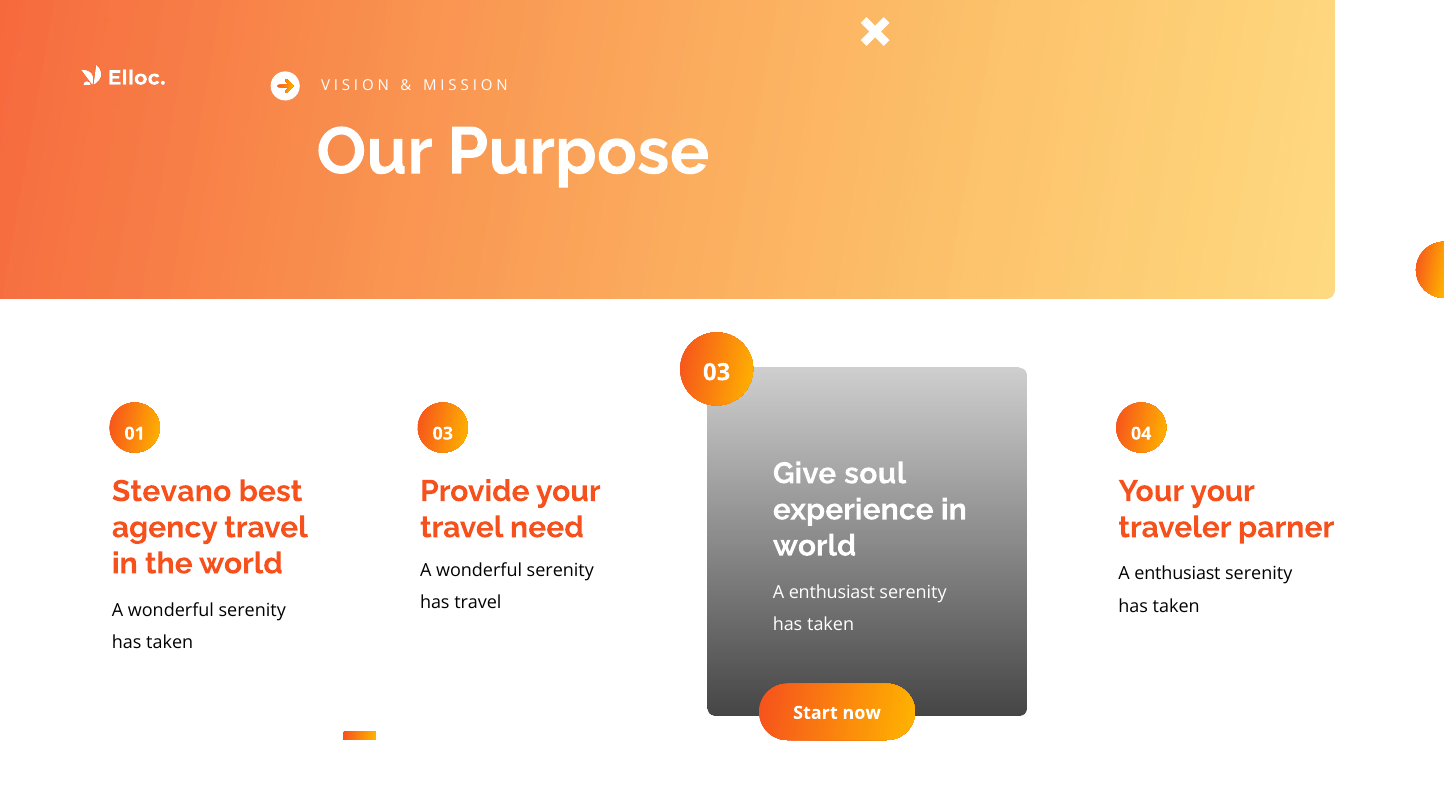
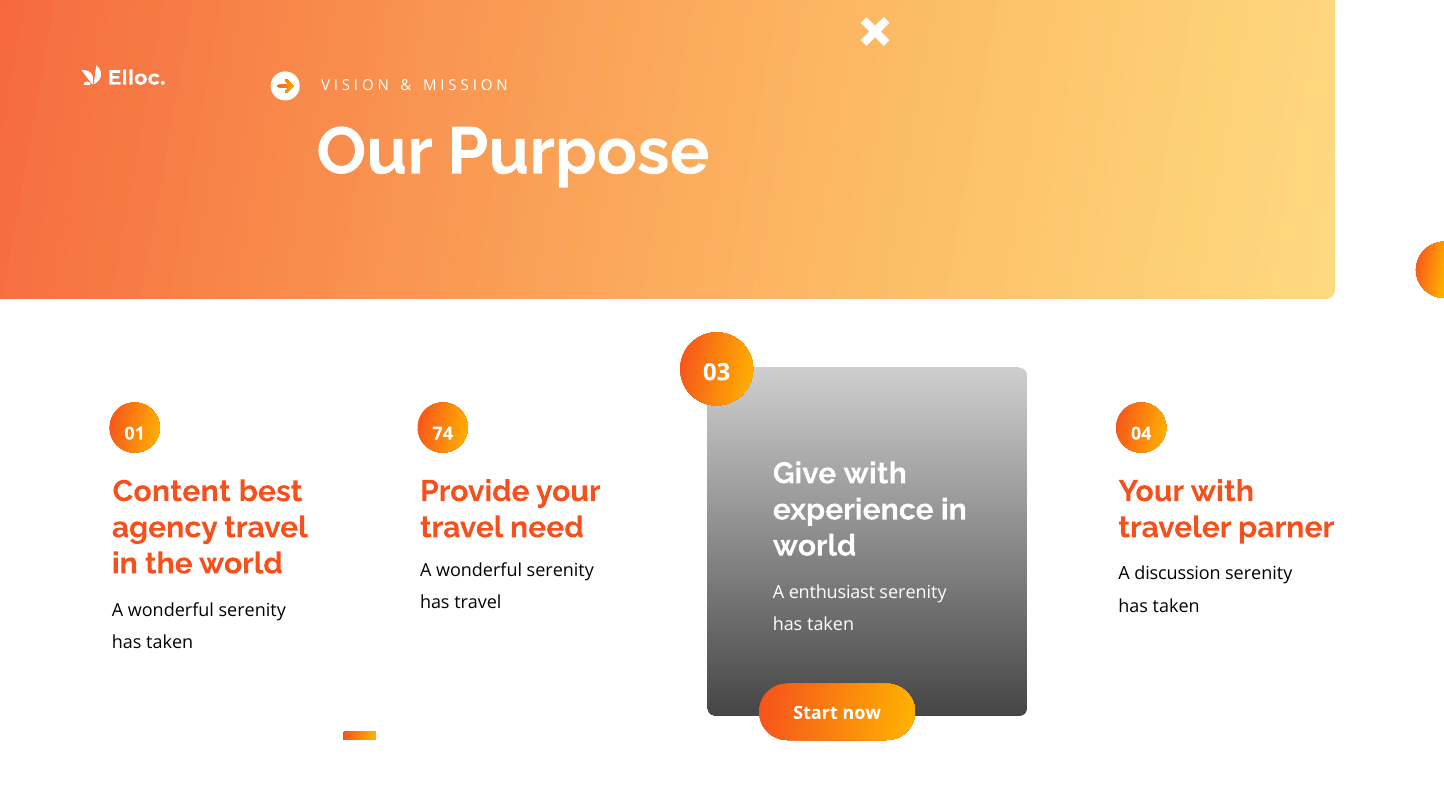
01 03: 03 -> 74 (443, 434)
Give soul: soul -> with (875, 474)
Your your: your -> with (1222, 491)
Stevano: Stevano -> Content (172, 491)
enthusiast: enthusiast -> discussion (1178, 574)
